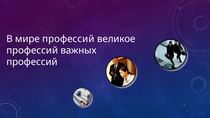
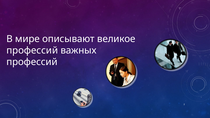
мире профессий: профессий -> описывают (68, 39)
